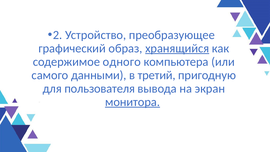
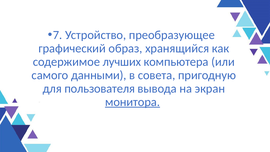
2: 2 -> 7 (58, 35)
хранящийся underline: present -> none (177, 48)
одного: одного -> лучших (122, 62)
третий: третий -> совета (157, 75)
